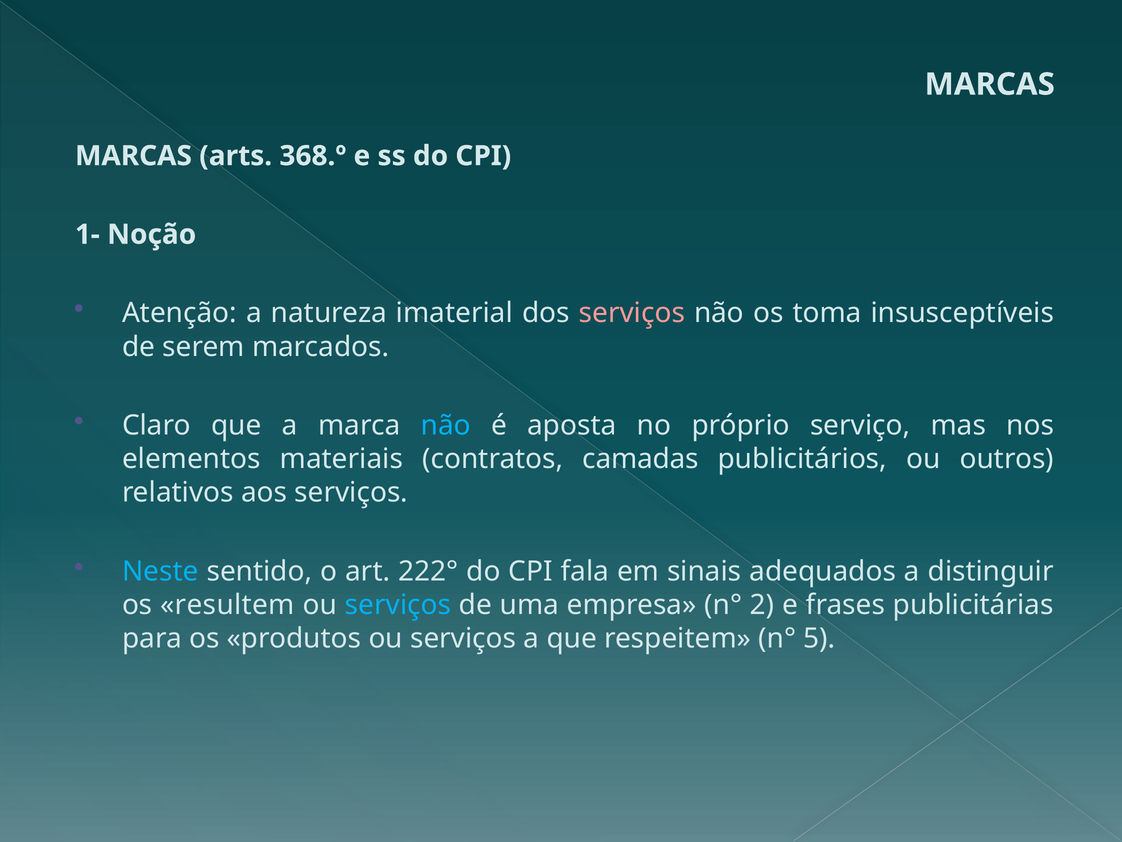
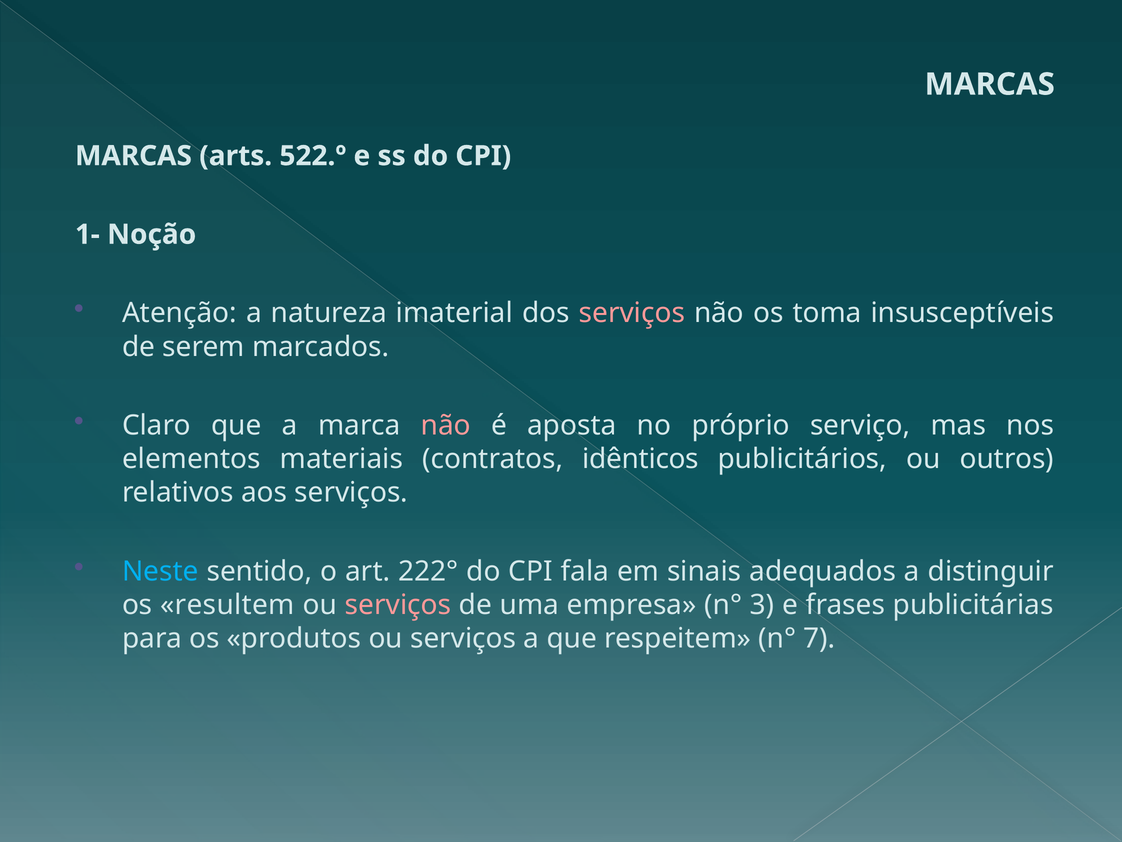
368.º: 368.º -> 522.º (313, 156)
não colour: light blue -> pink (446, 425)
camadas: camadas -> idênticos (641, 459)
serviços colour: light blue -> pink (398, 605)
2: 2 -> 3 (762, 605)
5: 5 -> 7 (819, 638)
